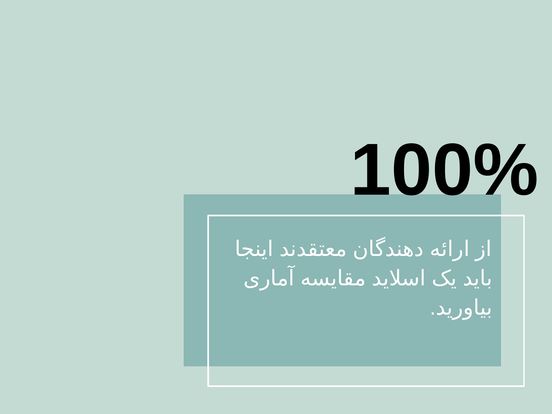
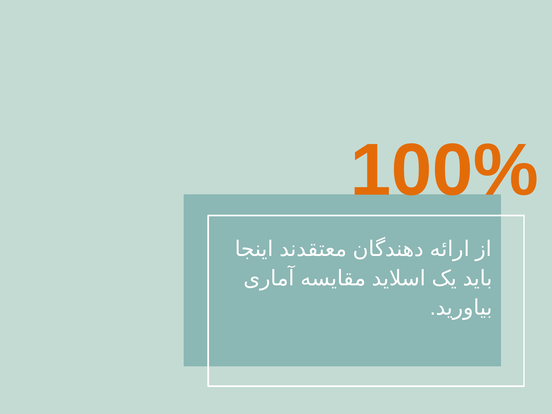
100% colour: black -> orange (444, 171)
